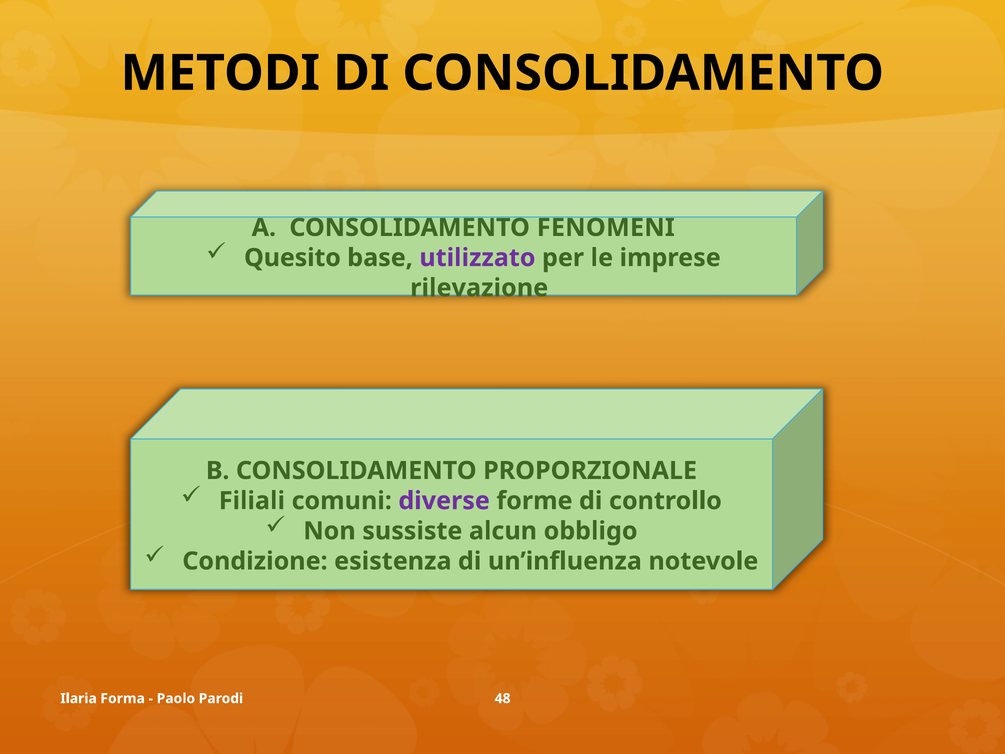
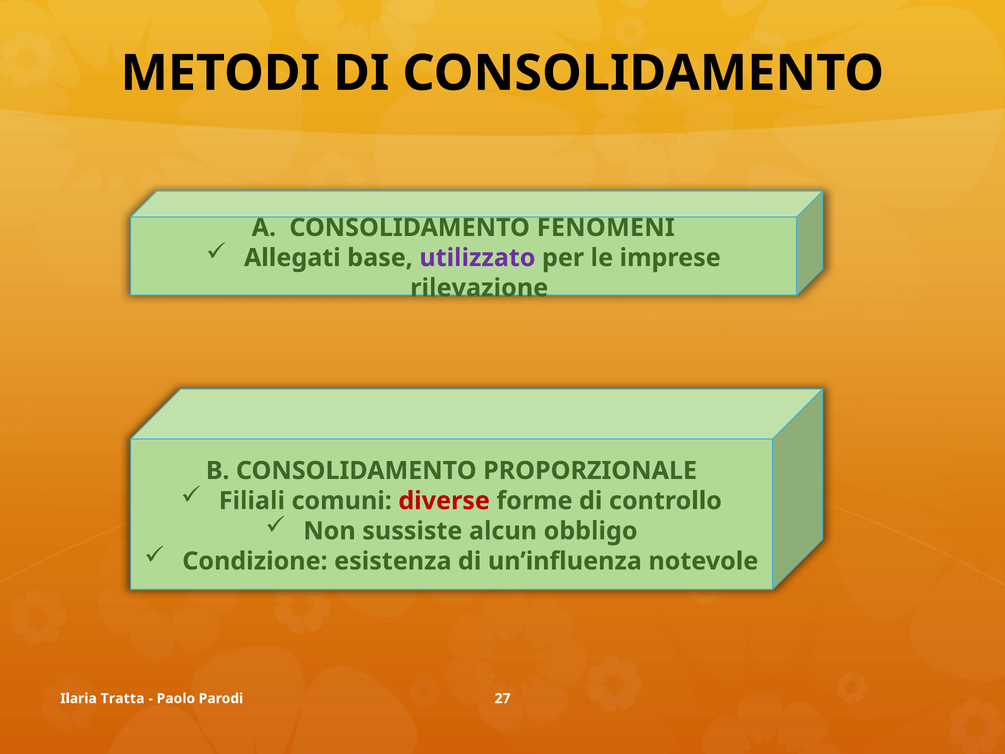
Quesito: Quesito -> Allegati (292, 258)
diverse colour: purple -> red (444, 501)
Forma: Forma -> Tratta (123, 698)
48: 48 -> 27 (503, 698)
